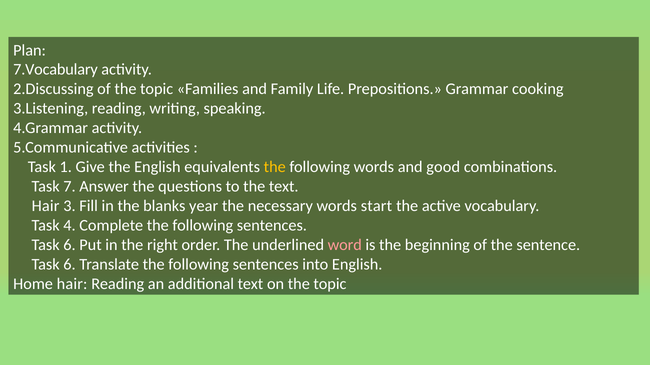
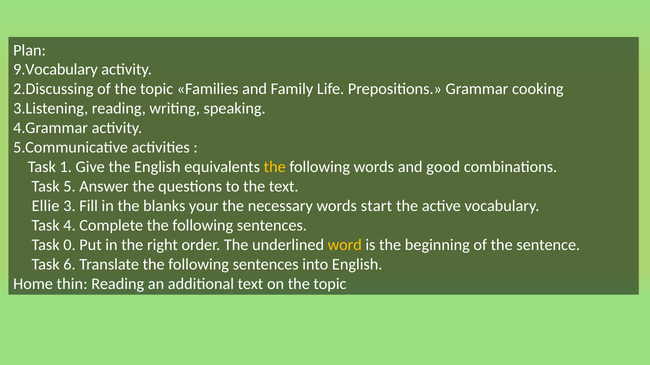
7.Vocabulary: 7.Vocabulary -> 9.Vocabulary (55, 70)
7: 7 -> 5 (69, 187)
Hair: Hair -> Ellie (46, 206)
year: year -> your (204, 206)
6: 6 -> 0 (69, 245)
word colour: pink -> yellow (345, 245)
Home hair: hair -> thin (72, 284)
